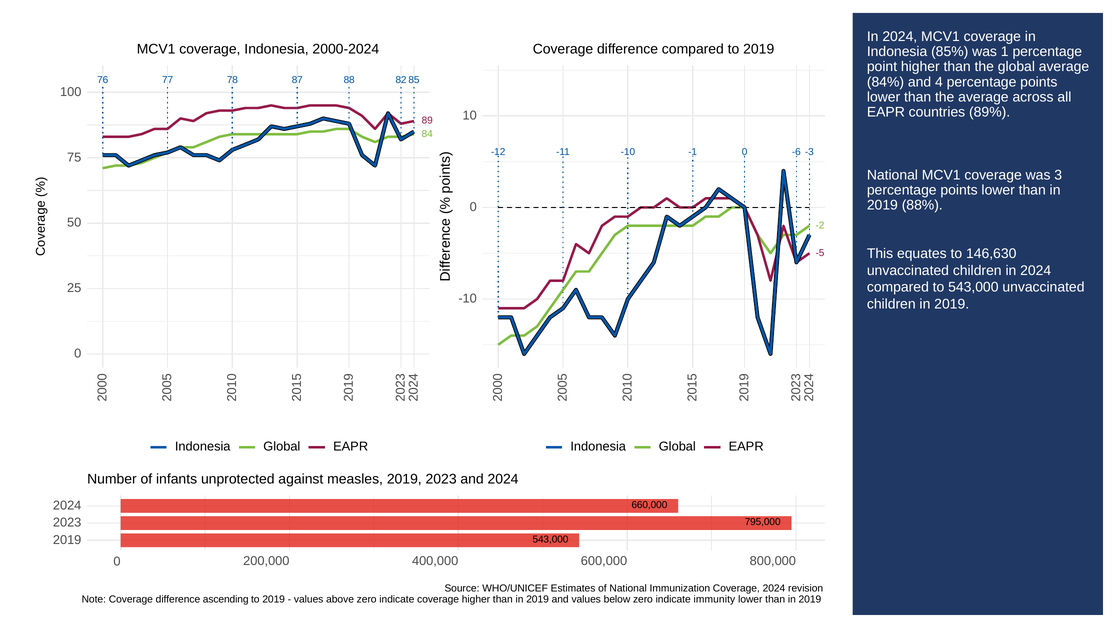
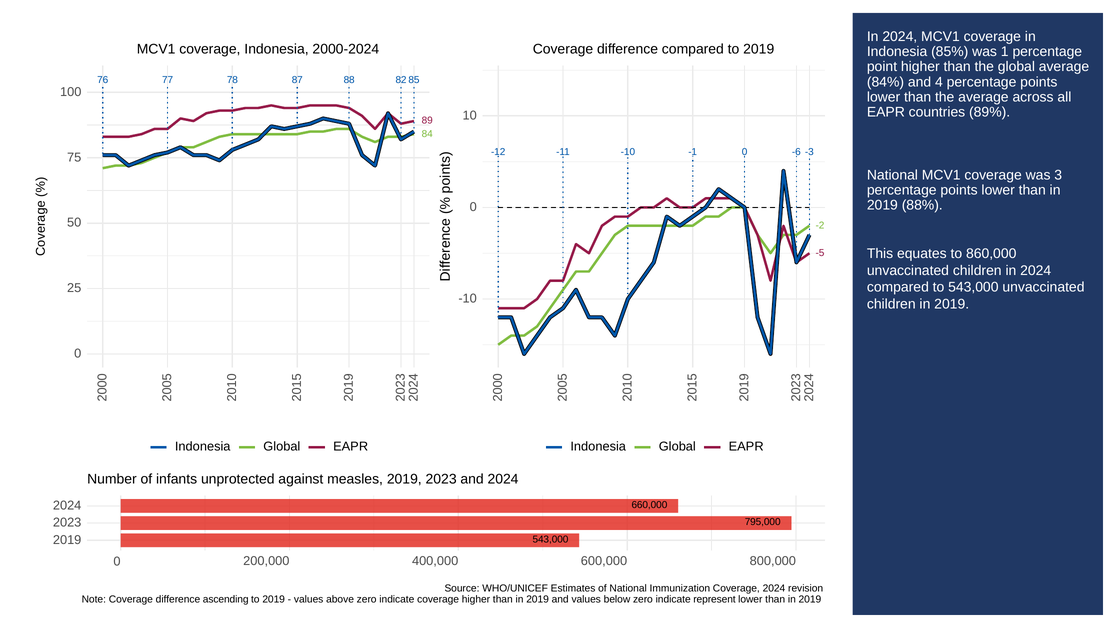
146,630: 146,630 -> 860,000 (991, 254)
immunity: immunity -> represent (714, 600)
